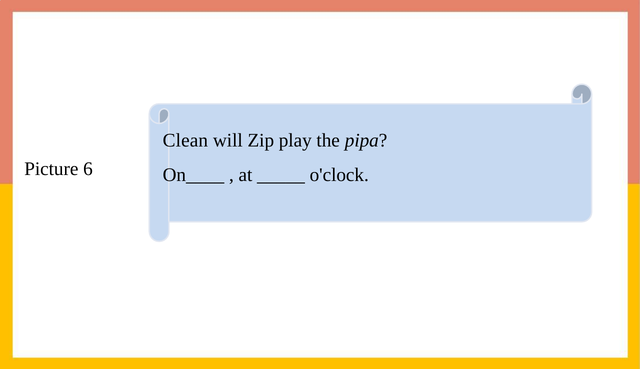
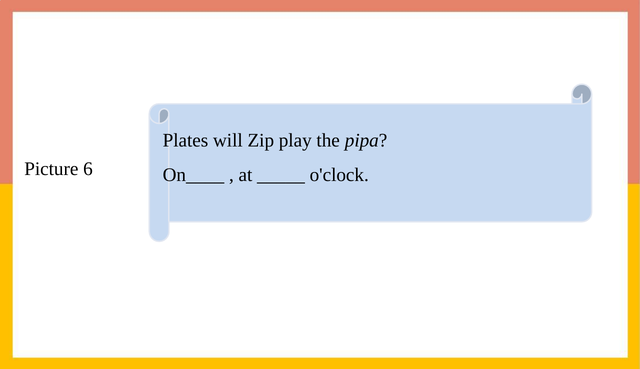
Clean: Clean -> Plates (185, 140)
